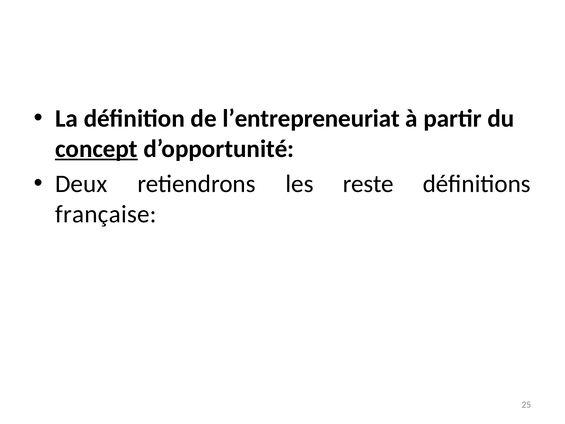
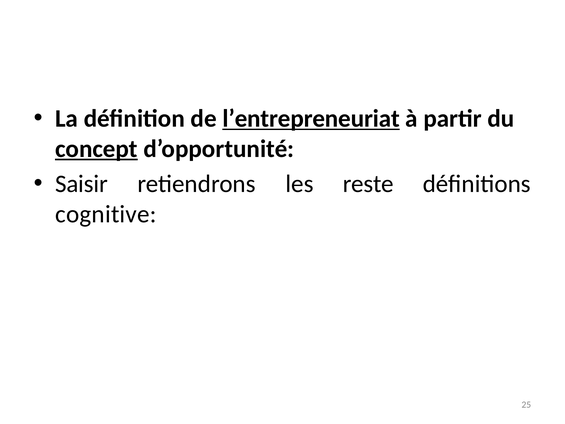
l’entrepreneuriat underline: none -> present (311, 119)
Deux: Deux -> Saisir (81, 184)
française: française -> cognitive (106, 214)
